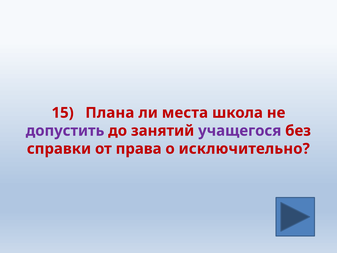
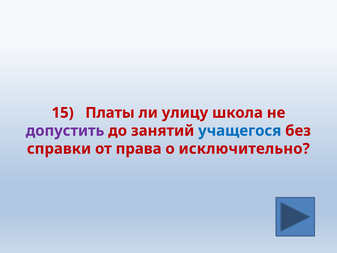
Плана: Плана -> Платы (110, 113)
места: места -> улицу (185, 113)
учащегося colour: purple -> blue (240, 131)
